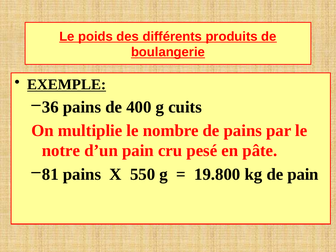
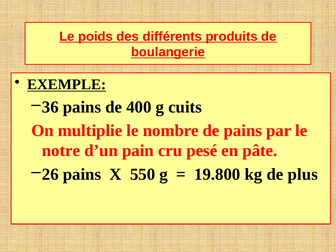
81: 81 -> 26 (50, 174)
de pain: pain -> plus (303, 174)
